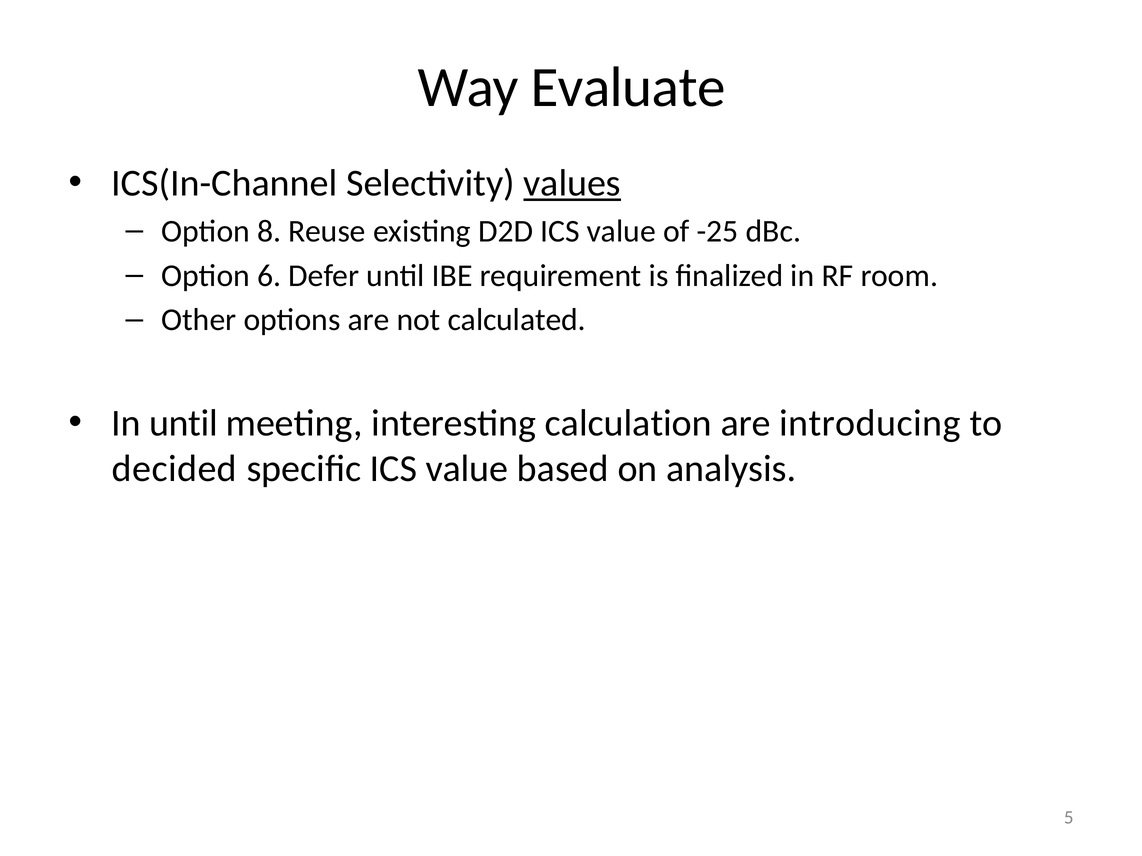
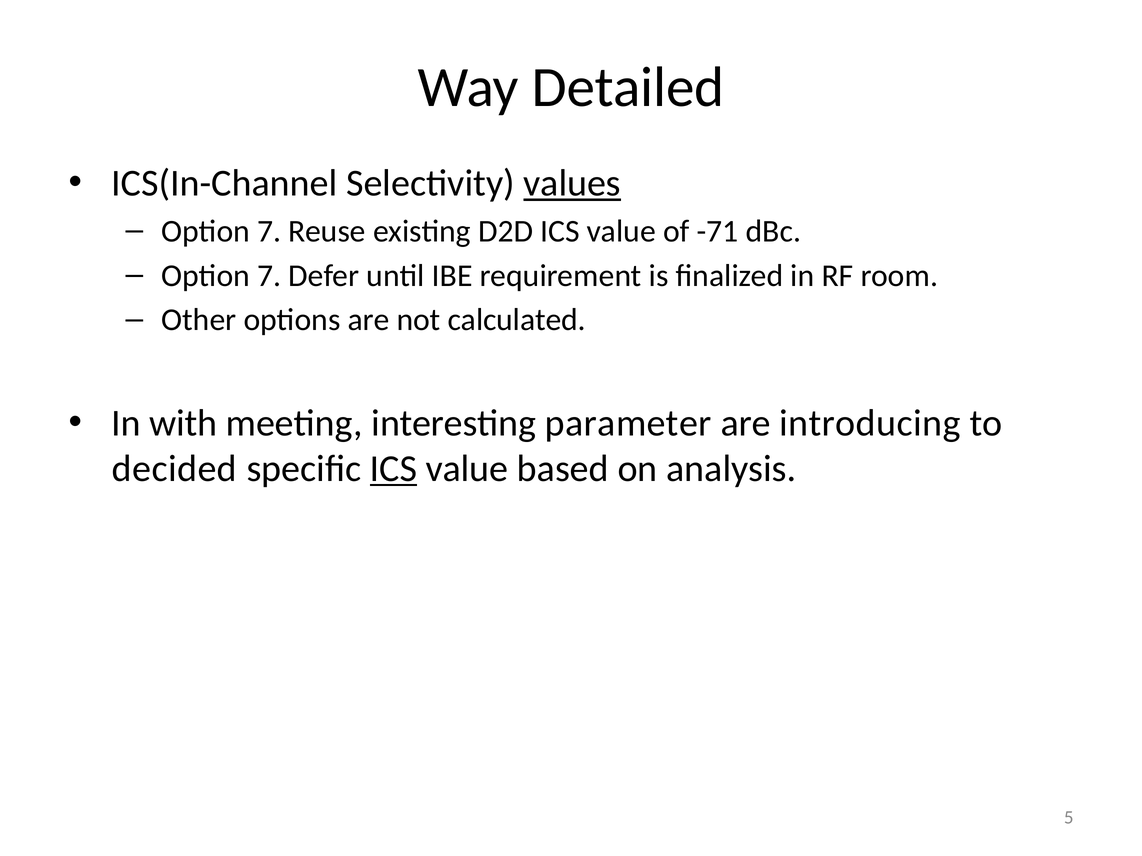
Evaluate: Evaluate -> Detailed (628, 88)
8: 8 -> 7 (269, 231)
-25: -25 -> -71 (718, 231)
6: 6 -> 7 (269, 276)
In until: until -> with (183, 423)
calculation: calculation -> parameter (628, 423)
ICS underline: none -> present (394, 469)
